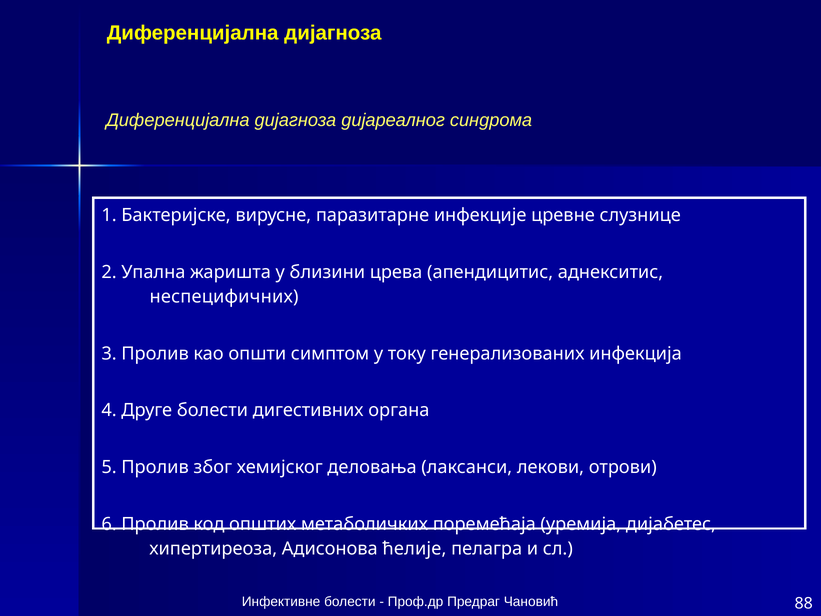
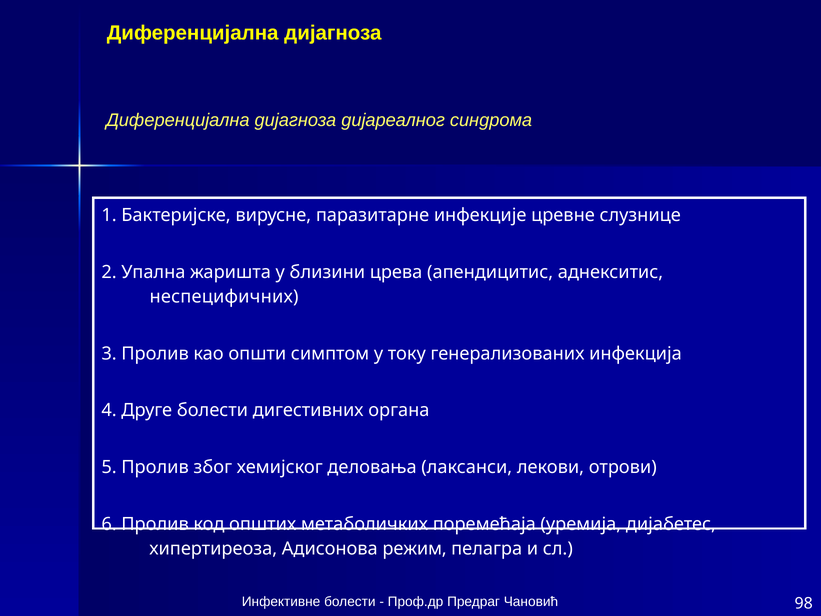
ћелије: ћелије -> режим (415, 549)
88: 88 -> 98 (804, 603)
